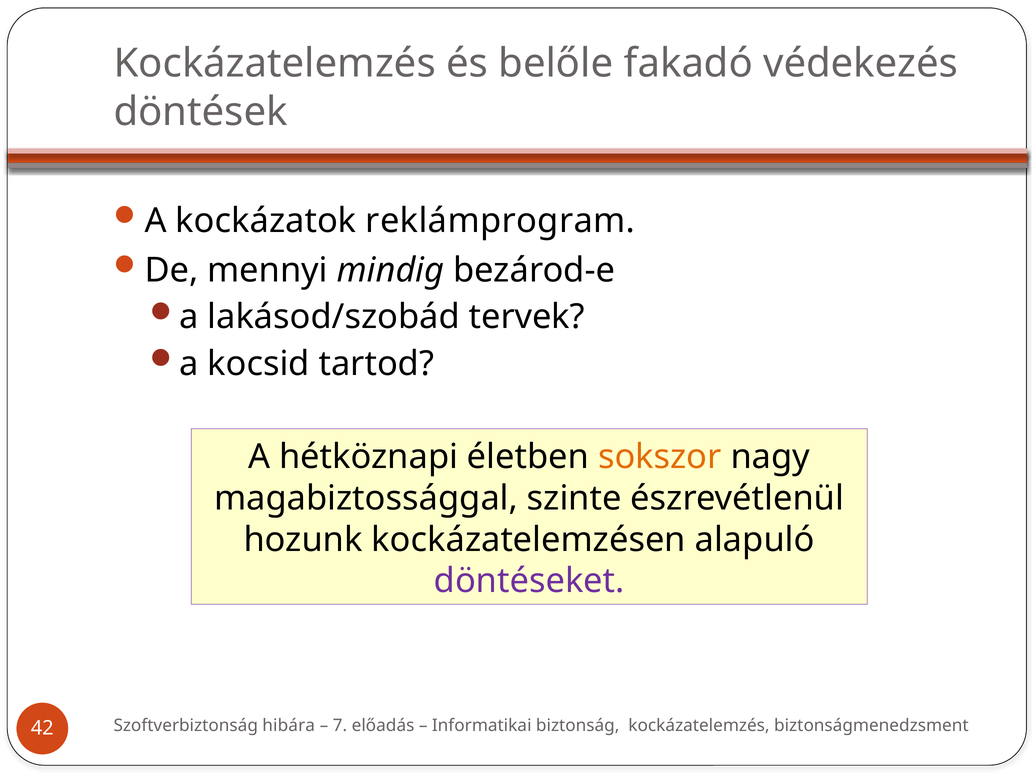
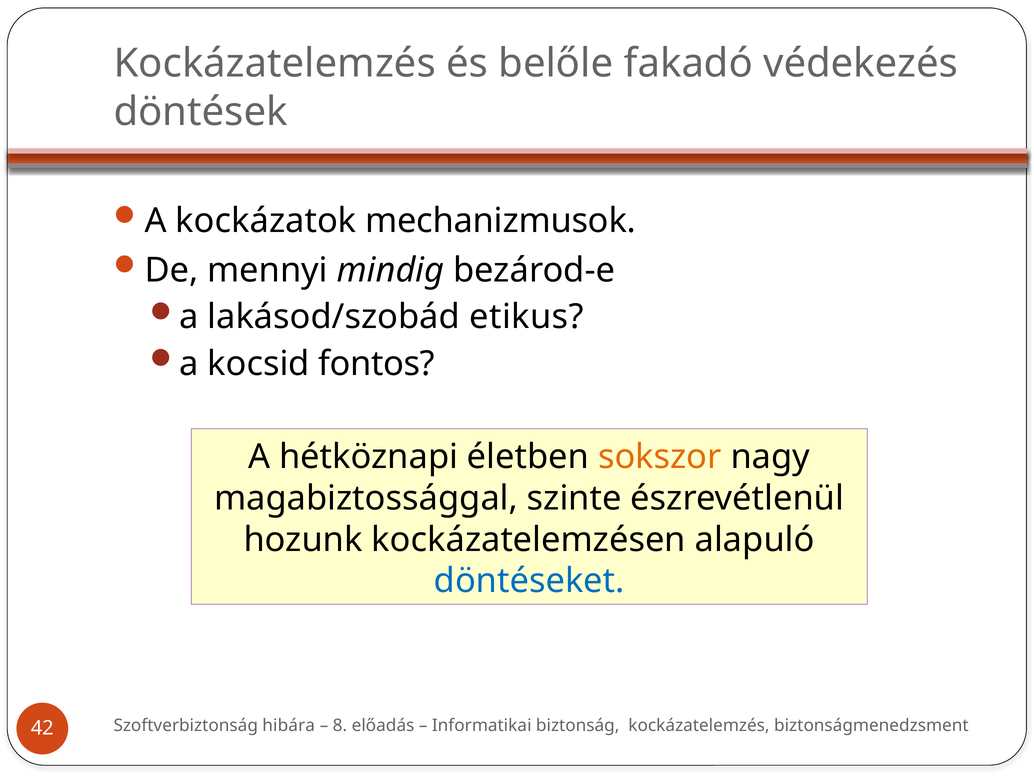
reklámprogram: reklámprogram -> mechanizmusok (501, 220)
tervek: tervek -> etikus (527, 317)
tartod: tartod -> fontos (377, 364)
döntéseket colour: purple -> blue (529, 581)
7: 7 -> 8 (340, 725)
